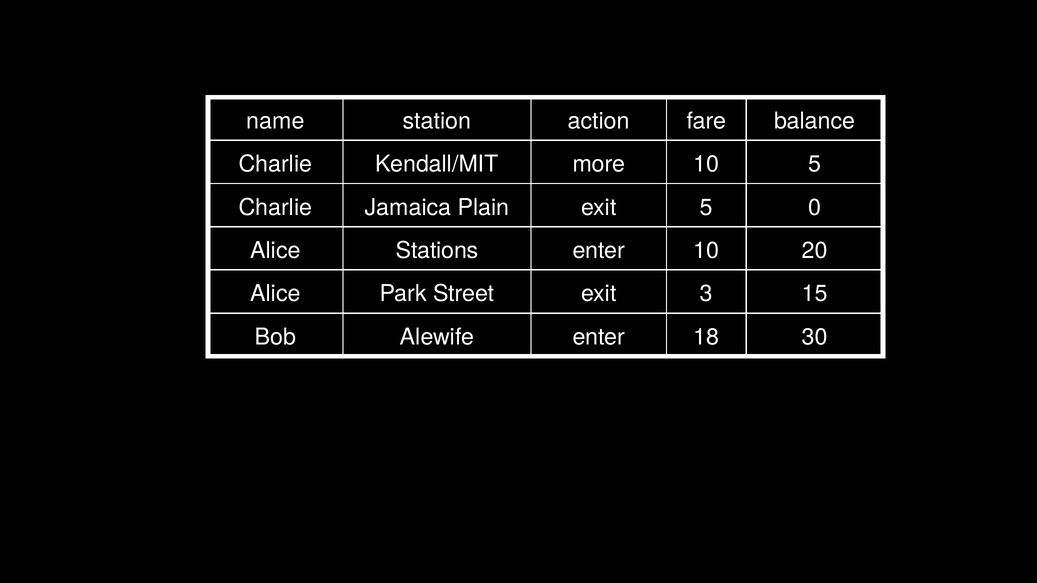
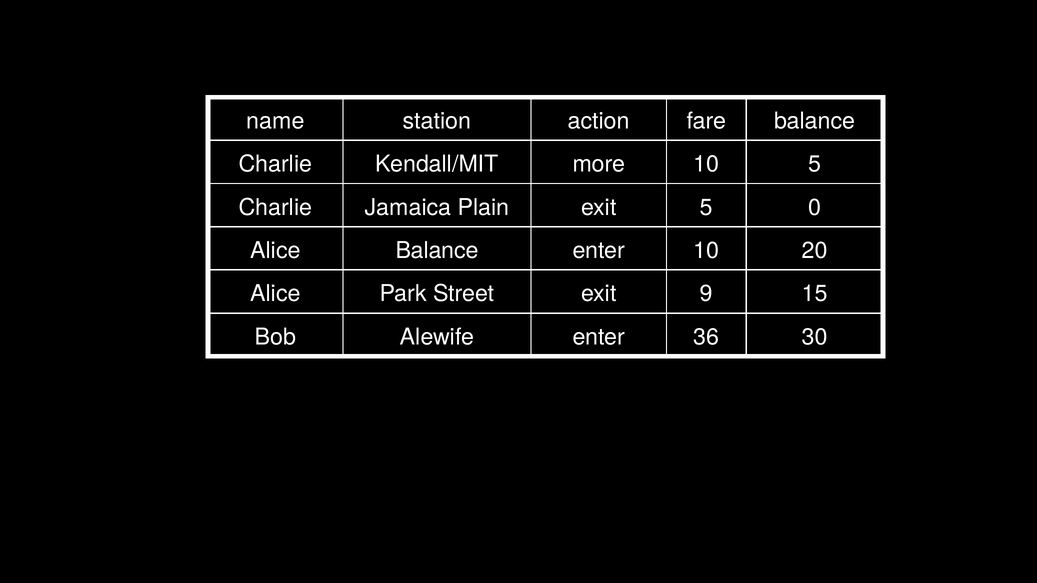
Alice Stations: Stations -> Balance (437, 251)
3: 3 -> 9 (706, 294)
18: 18 -> 36 (706, 337)
